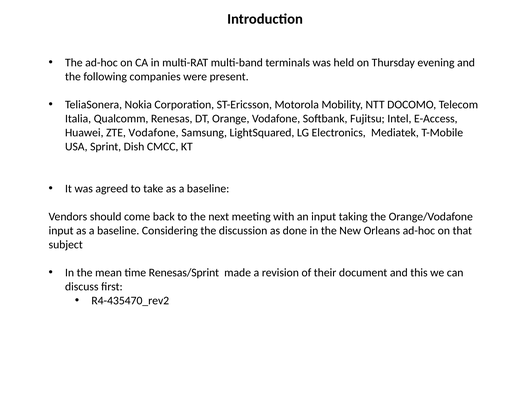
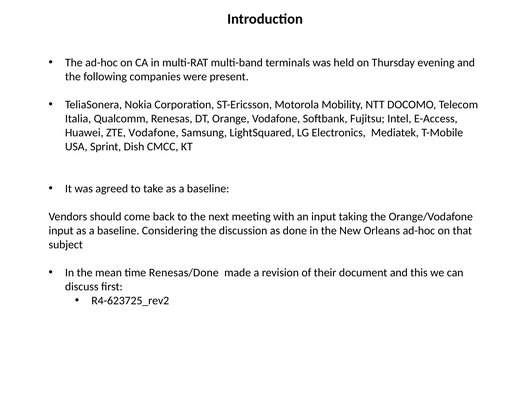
Renesas/Sprint: Renesas/Sprint -> Renesas/Done (184, 273)
R4-435470_rev2: R4-435470_rev2 -> R4-623725_rev2 (130, 301)
